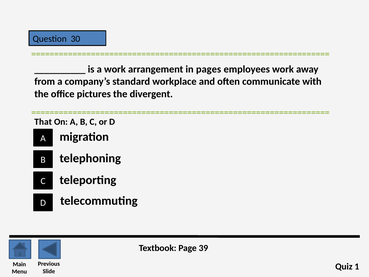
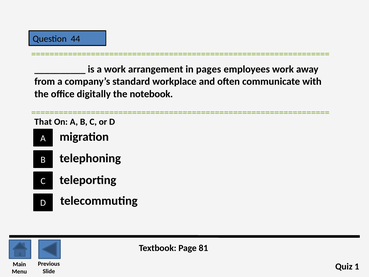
30: 30 -> 44 (75, 39)
pictures: pictures -> digitally (94, 94)
divergent: divergent -> notebook (151, 94)
39: 39 -> 81 (203, 248)
